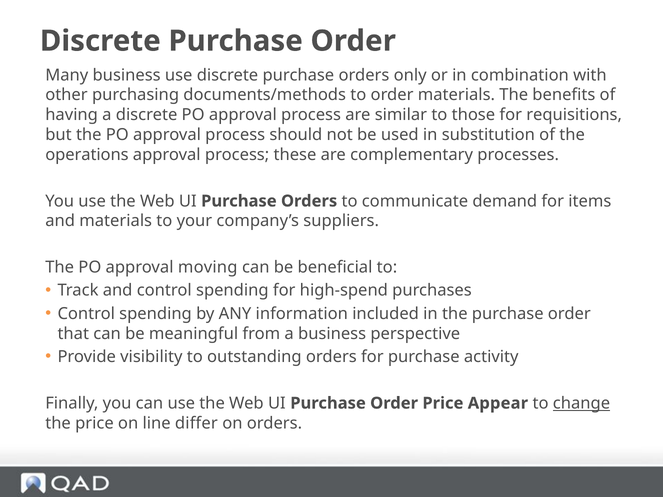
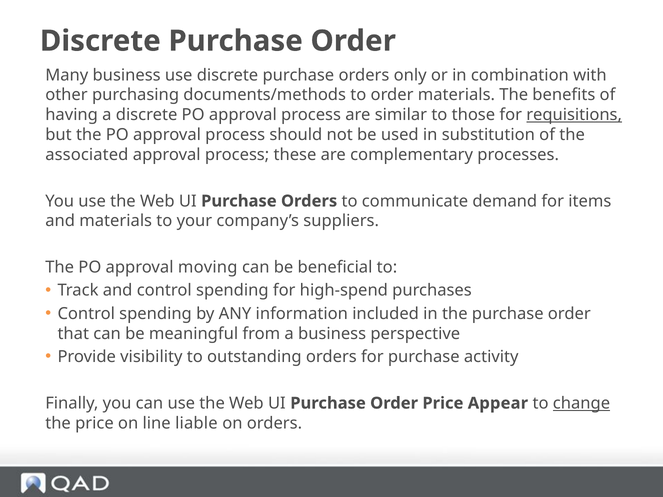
requisitions underline: none -> present (574, 115)
operations: operations -> associated (87, 155)
differ: differ -> liable (196, 423)
